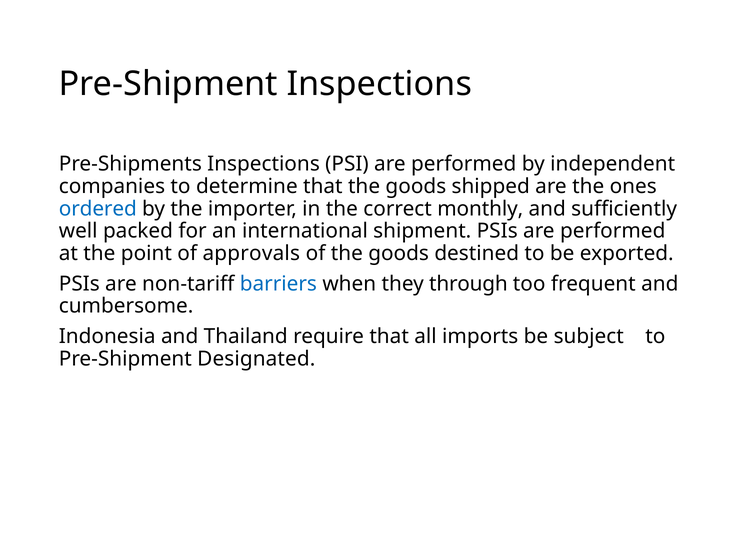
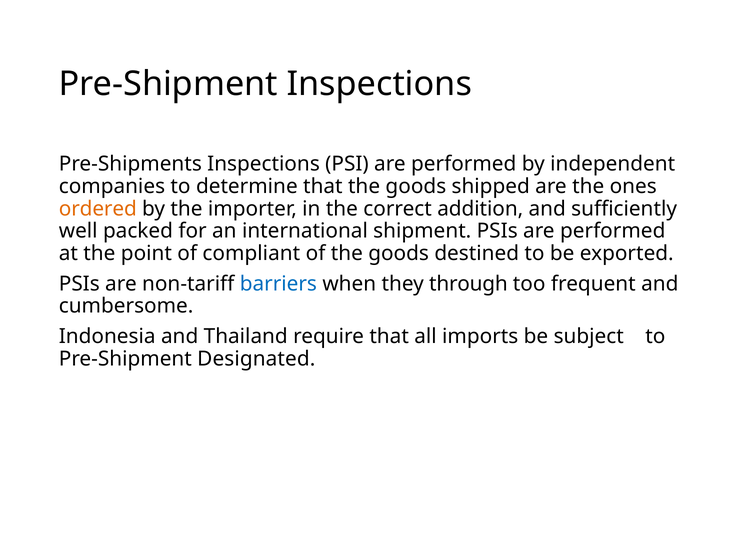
ordered colour: blue -> orange (98, 209)
monthly: monthly -> addition (480, 209)
approvals: approvals -> compliant (251, 254)
